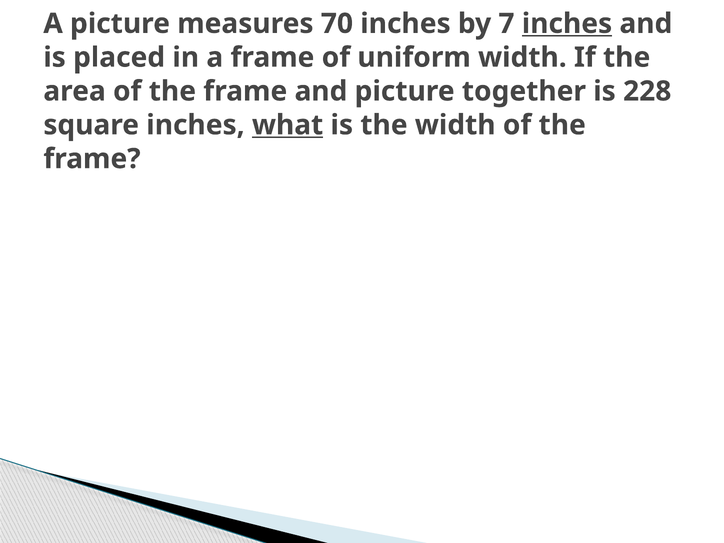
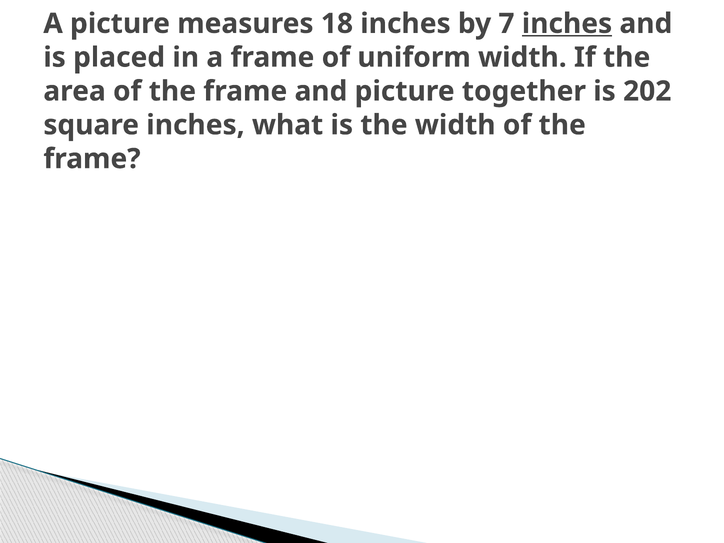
70: 70 -> 18 (337, 24)
228: 228 -> 202 (647, 91)
what underline: present -> none (288, 125)
